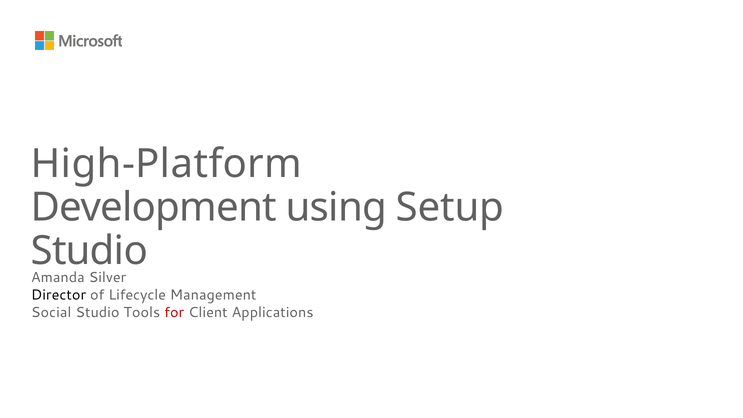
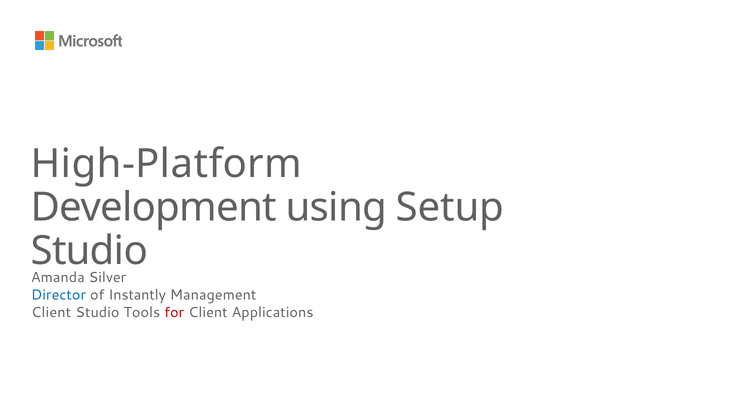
Director colour: black -> blue (59, 295)
Lifecycle: Lifecycle -> Instantly (137, 295)
Social: Social -> Client (51, 312)
